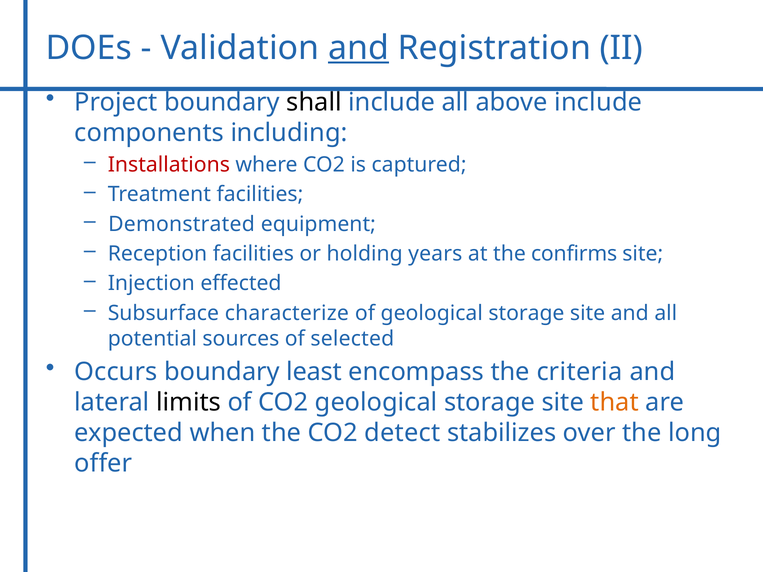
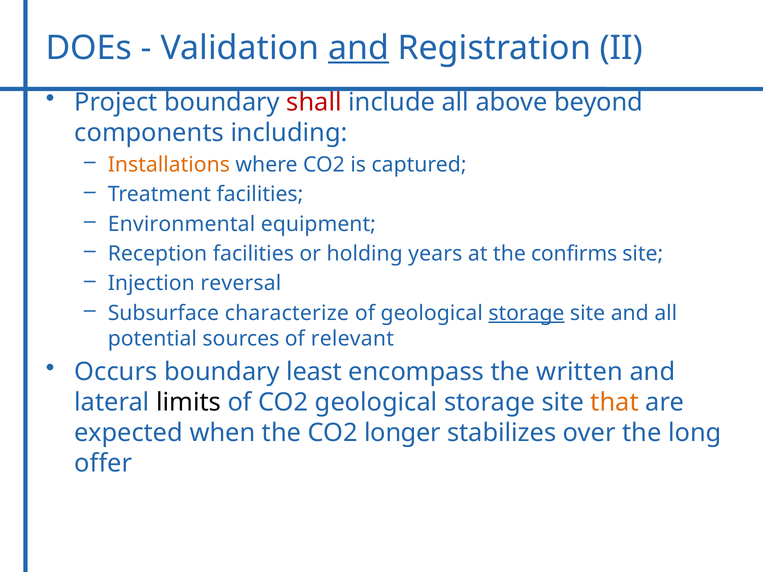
shall colour: black -> red (314, 102)
above include: include -> beyond (598, 102)
Installations colour: red -> orange (169, 165)
Demonstrated: Demonstrated -> Environmental (182, 224)
effected: effected -> reversal (241, 284)
storage underline: none -> present (526, 313)
selected: selected -> relevant (352, 339)
criteria: criteria -> written (580, 372)
detect: detect -> longer (403, 433)
